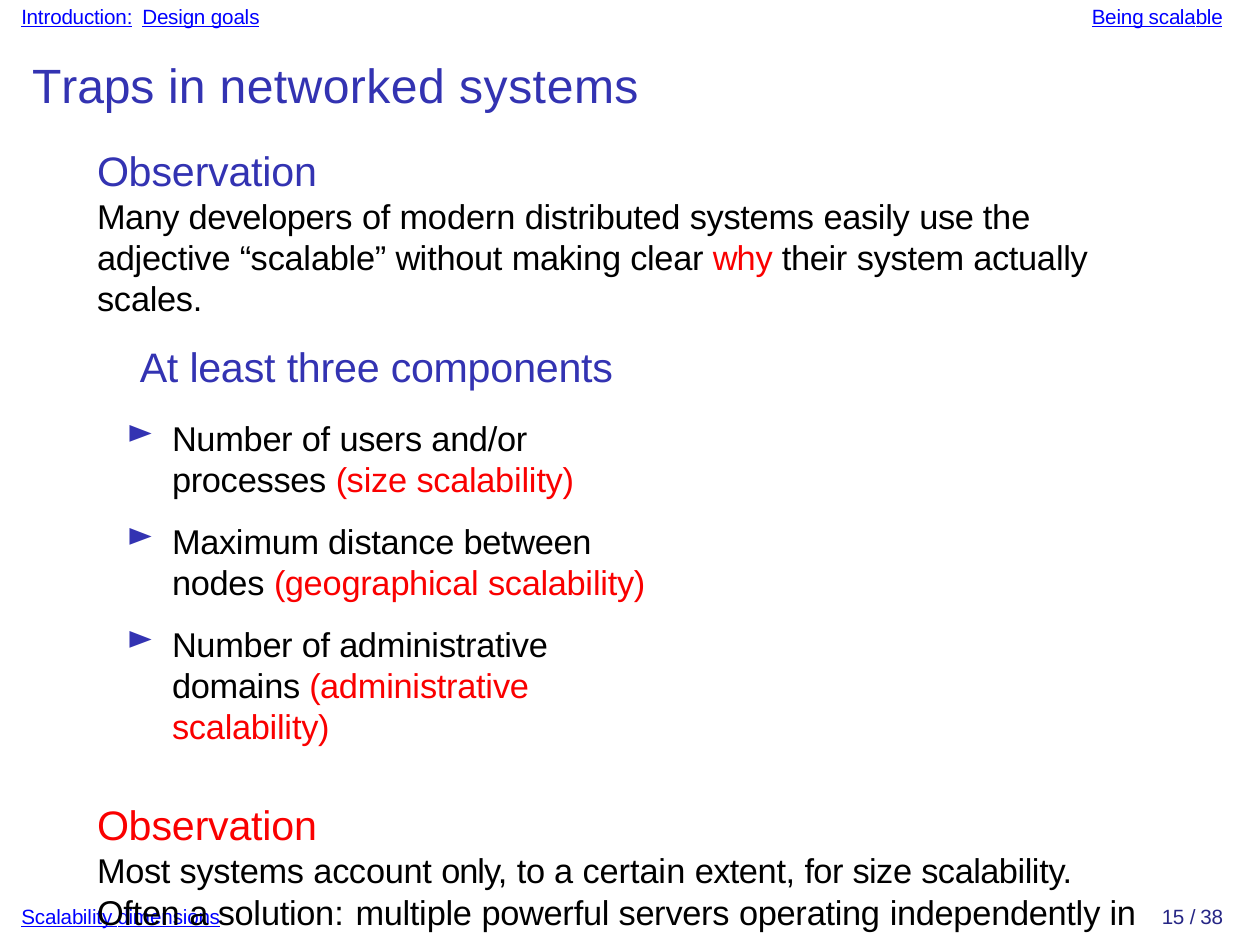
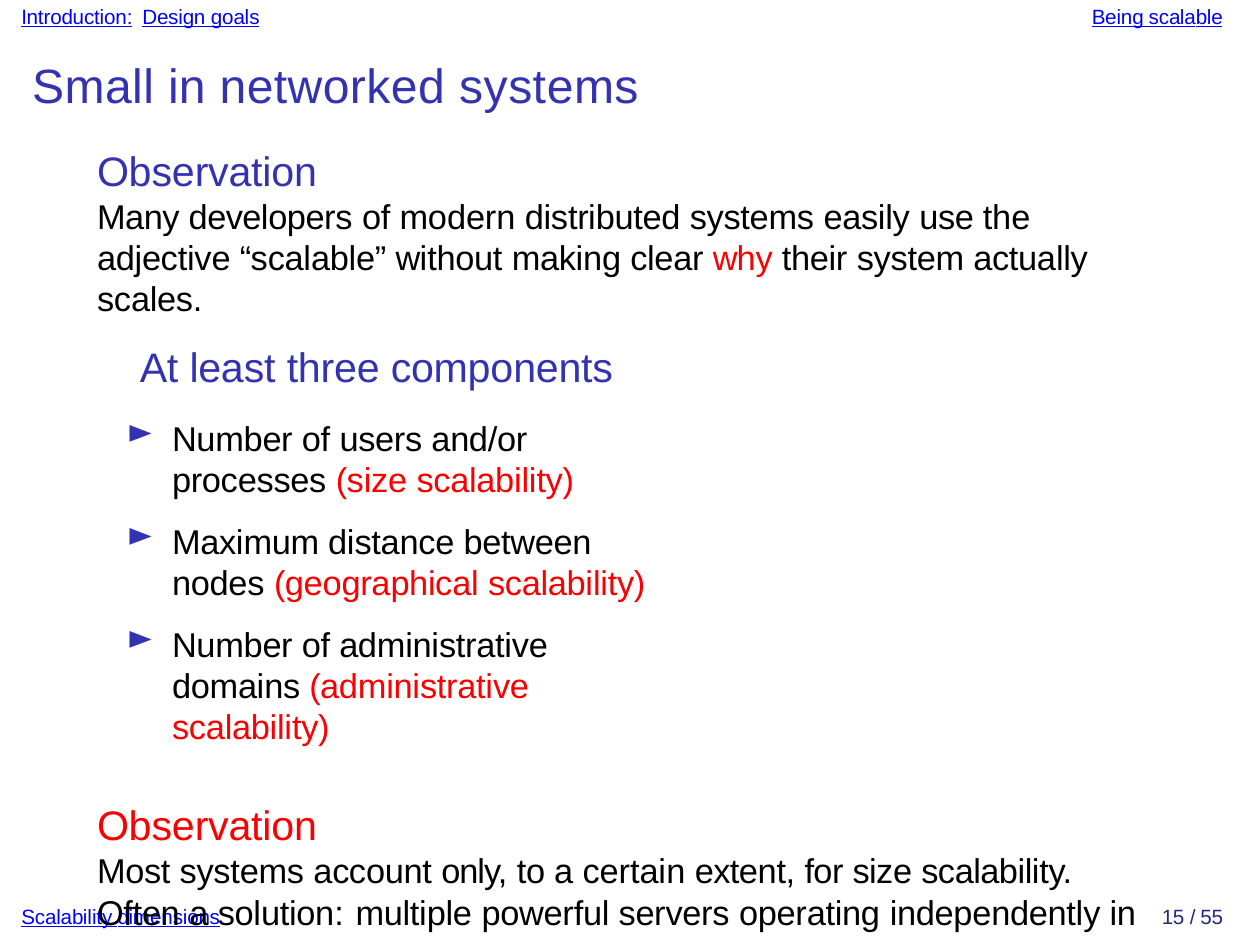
Traps: Traps -> Small (93, 88)
38: 38 -> 55 (1212, 917)
